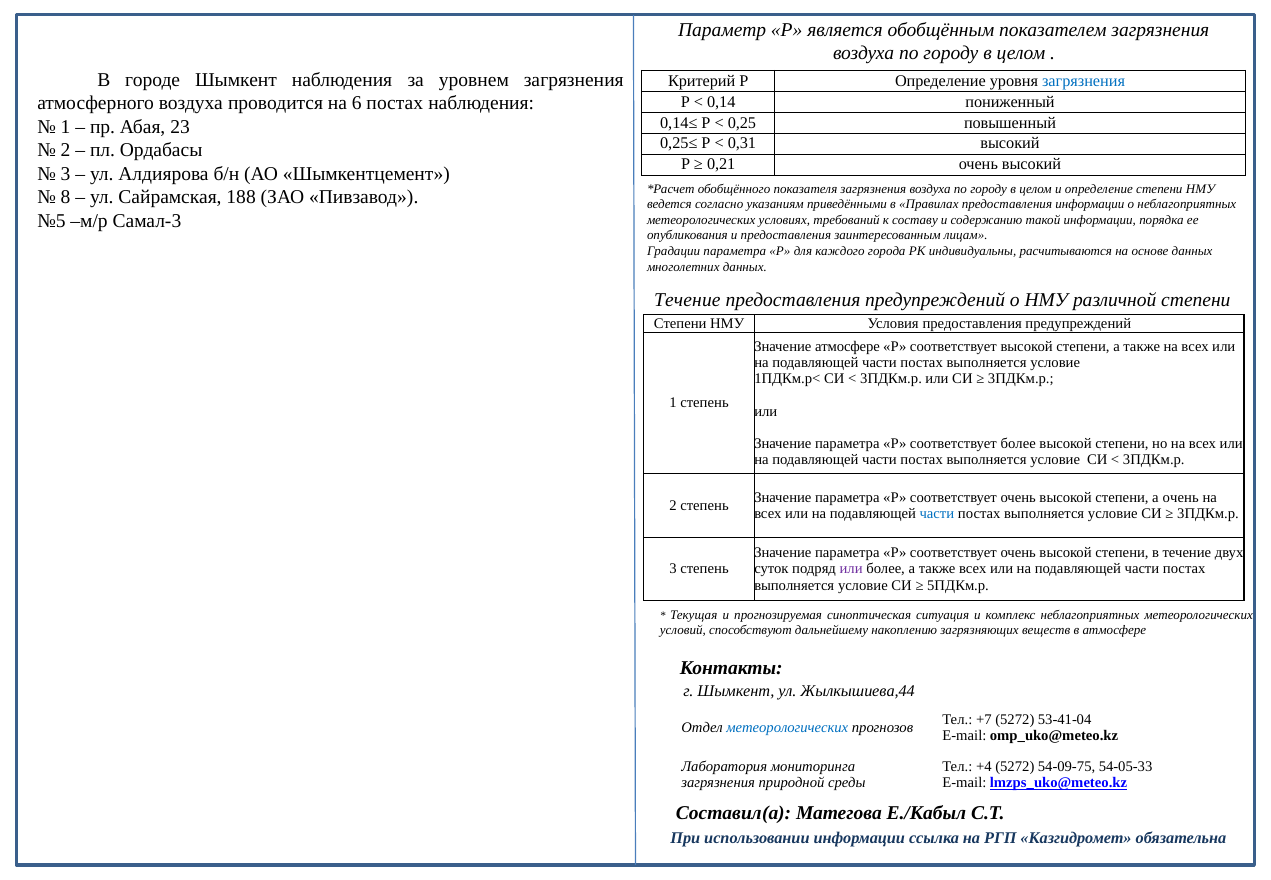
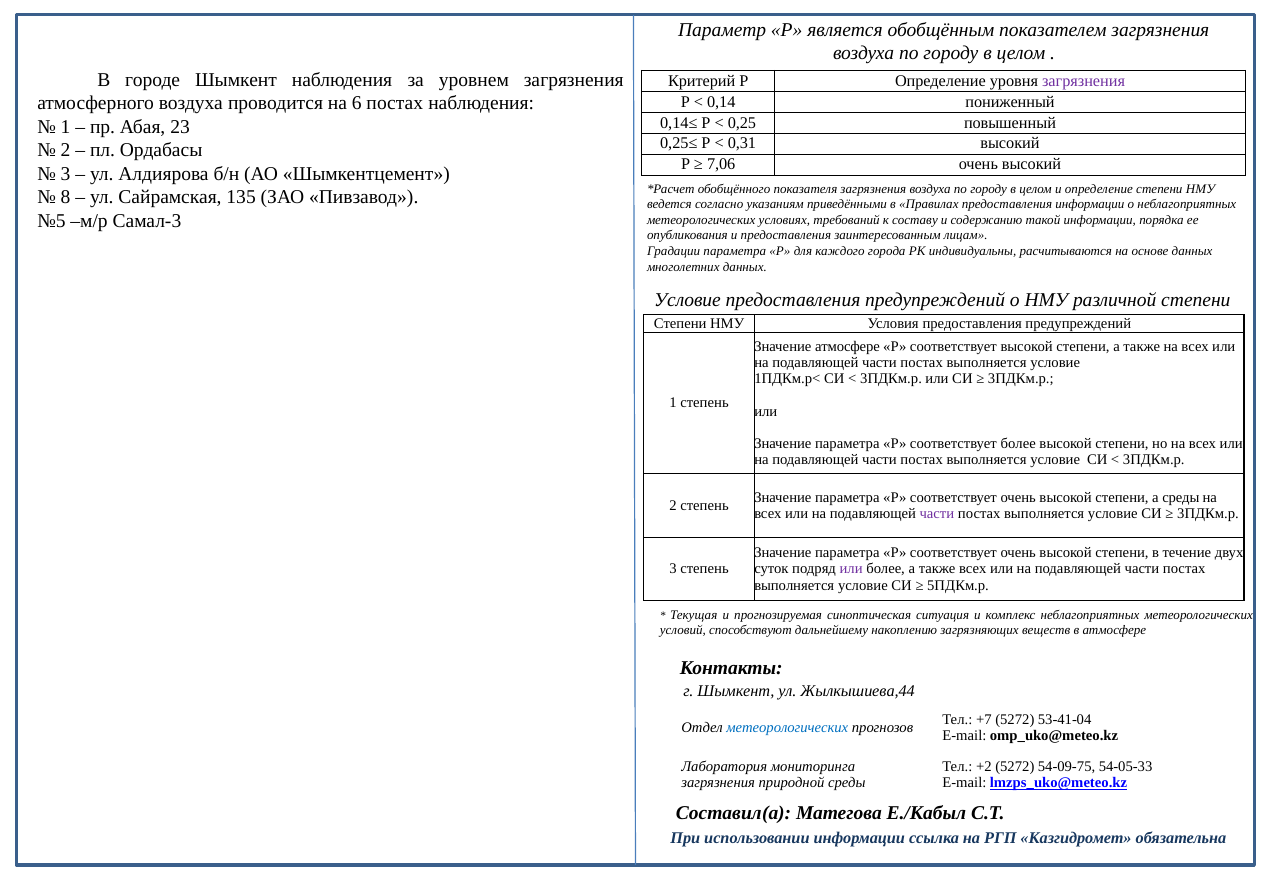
загрязнения colour: blue -> purple (1084, 81)
0,21: 0,21 -> 7,06 (721, 165)
188: 188 -> 135 (241, 197)
Течение: Течение -> Условие (687, 300)
а очень: очень -> среды (1181, 497)
части colour: blue -> purple (937, 514)
+4: +4 -> +2 (984, 767)
